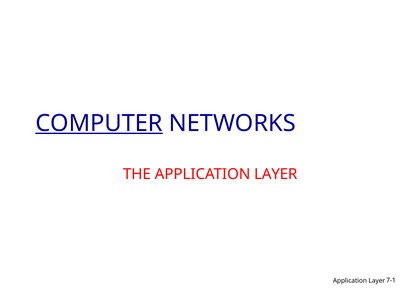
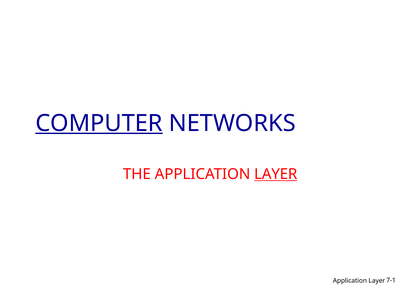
LAYER underline: none -> present (276, 174)
